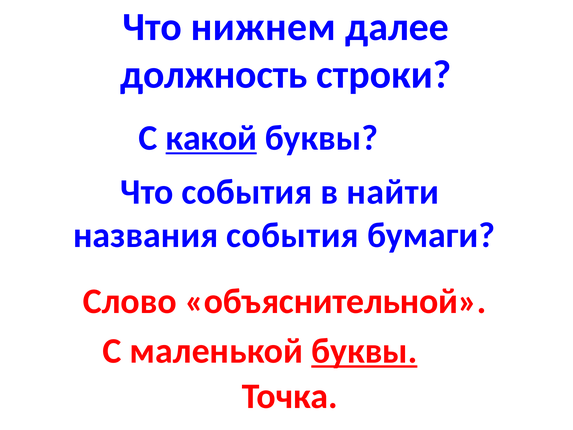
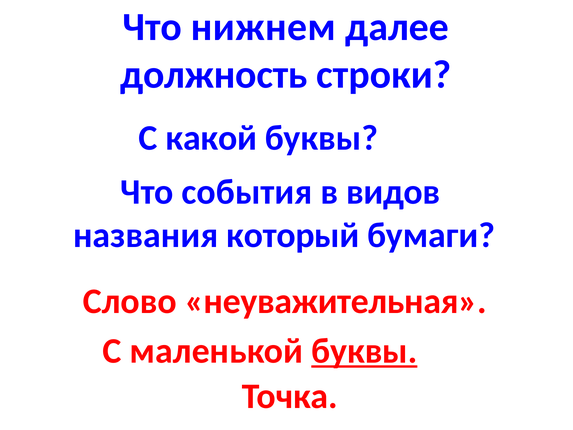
какой underline: present -> none (211, 138)
найти: найти -> видов (393, 192)
названия события: события -> который (293, 235)
объяснительной: объяснительной -> неуважительная (336, 301)
